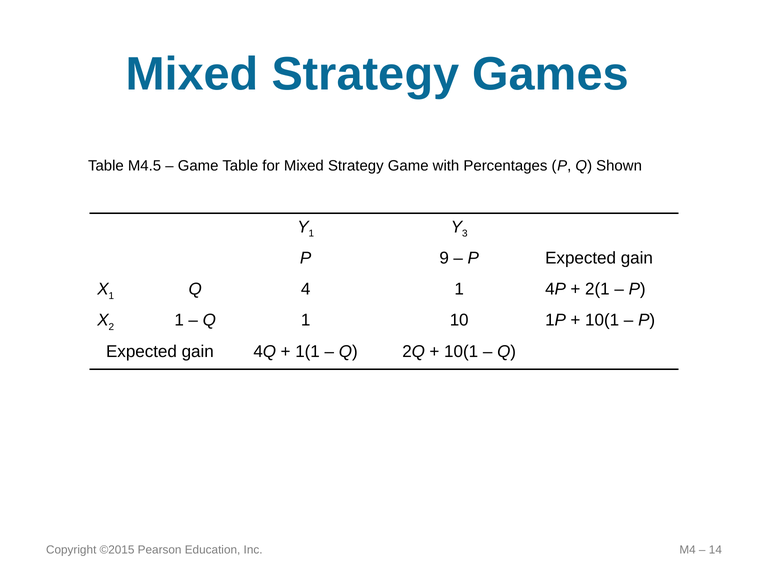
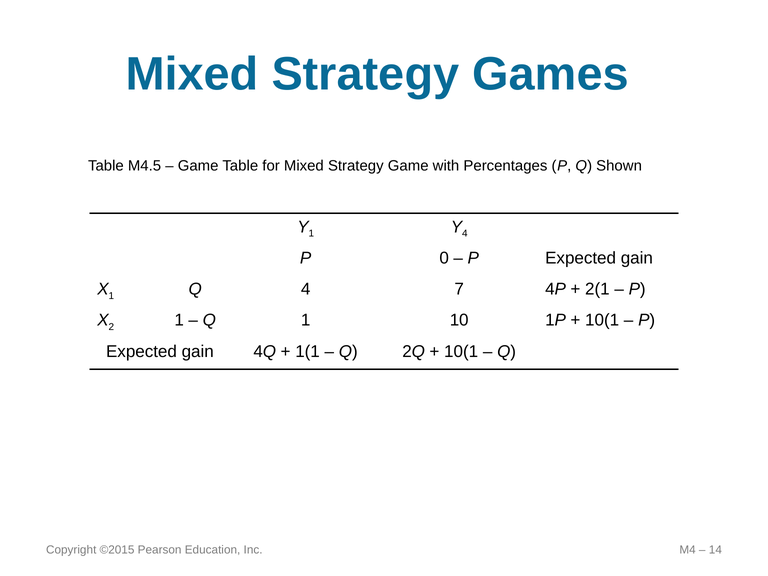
3: 3 -> 4 (465, 234)
9: 9 -> 0 (444, 258)
4 1: 1 -> 7 (459, 289)
